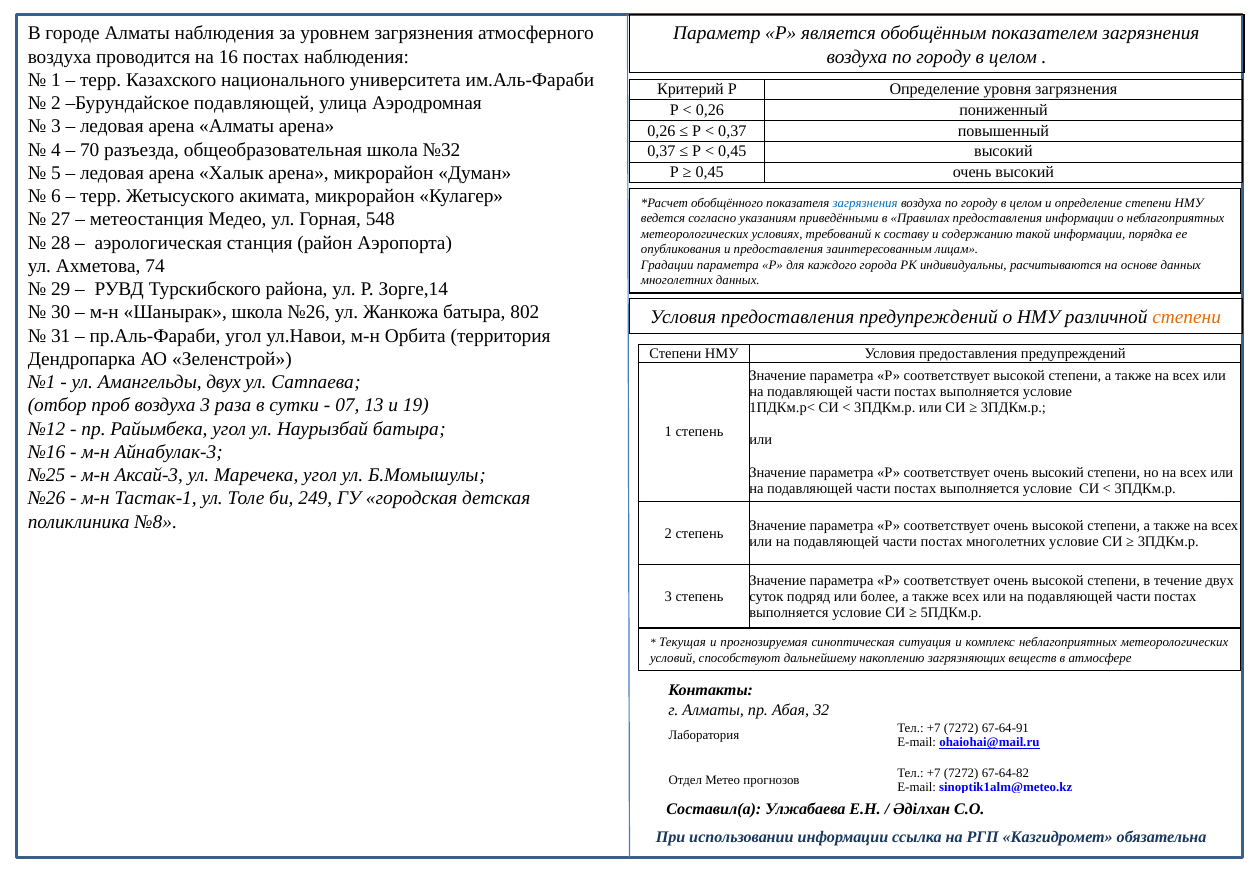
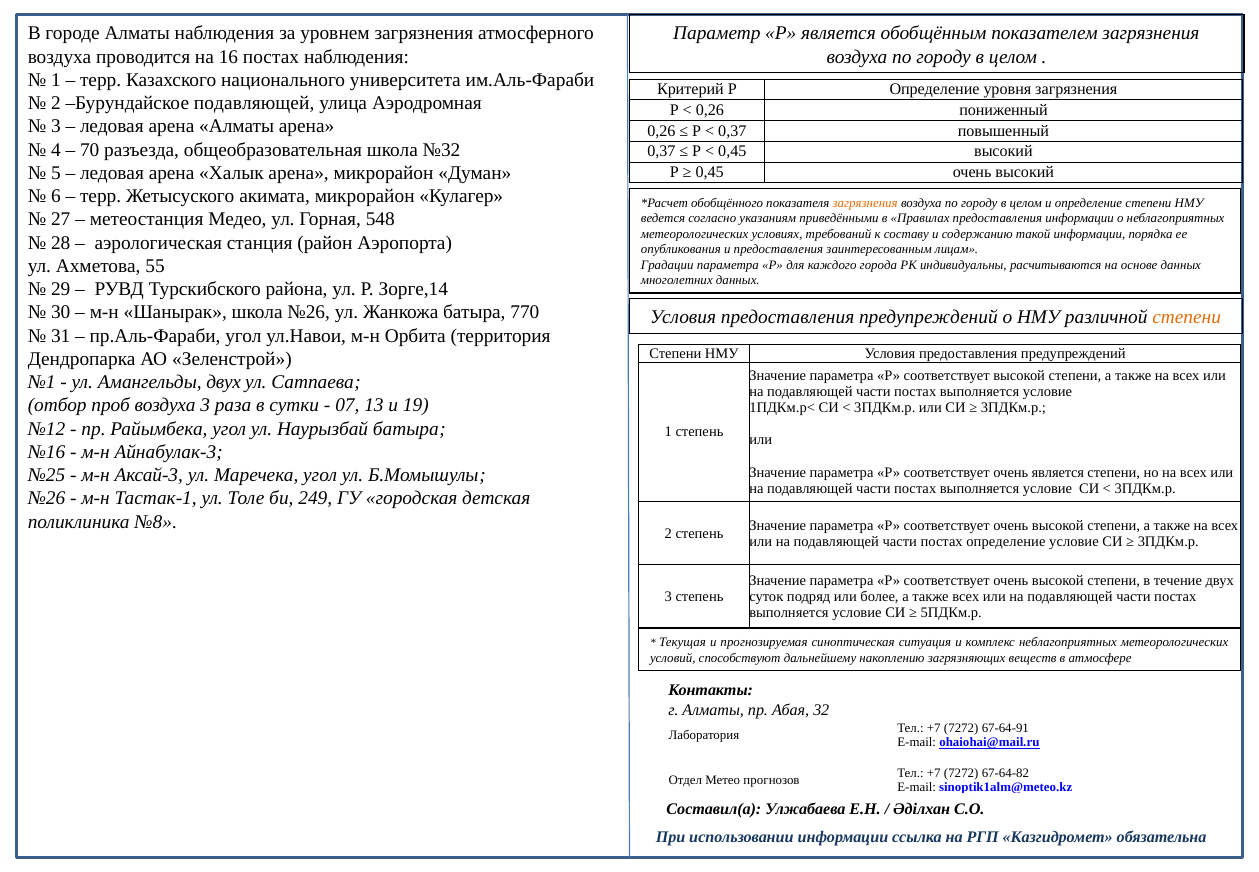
загрязнения colour: blue -> orange (865, 203)
74: 74 -> 55 (155, 266)
802: 802 -> 770 (525, 312)
соответствует очень высокий: высокий -> является (1058, 472)
постах многолетних: многолетних -> определение (1006, 541)
